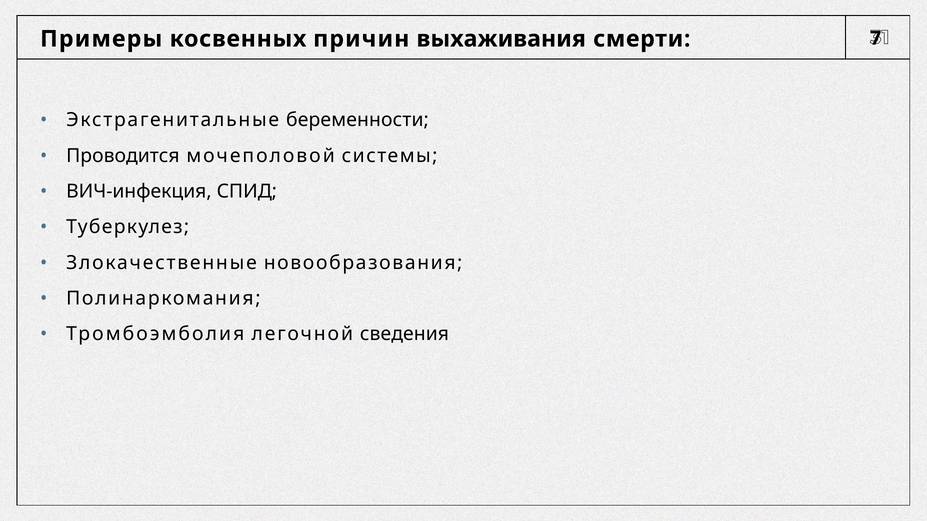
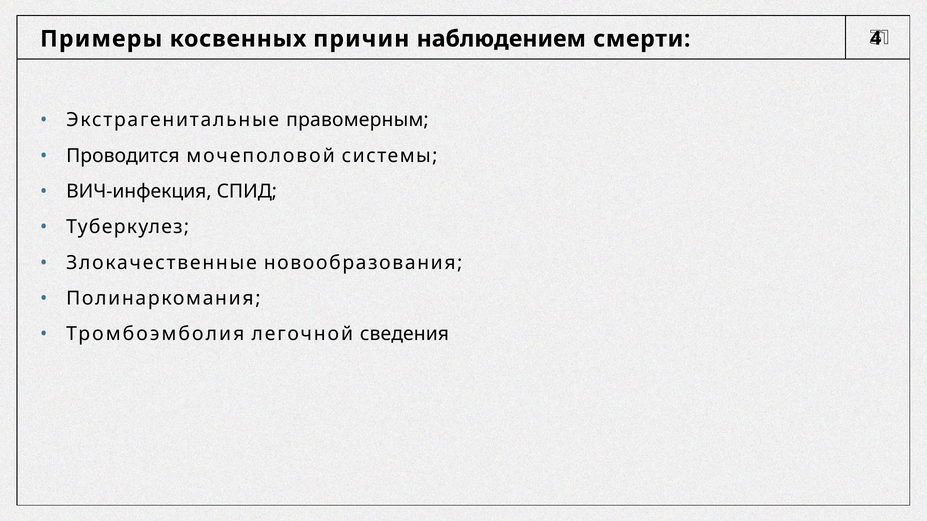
выхаживания: выхаживания -> наблюдением (501, 39)
7: 7 -> 4 (876, 38)
беременности: беременности -> правомерным (357, 120)
